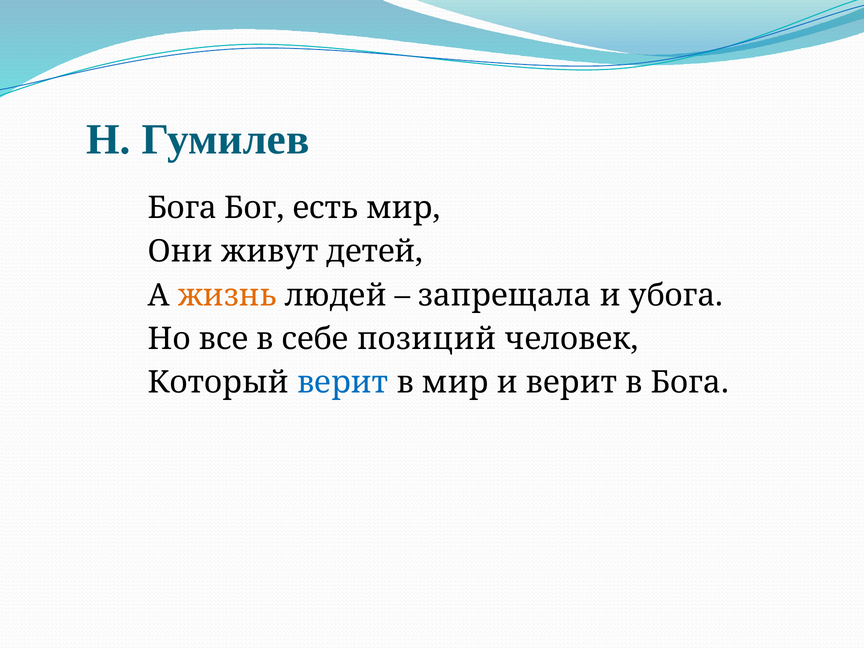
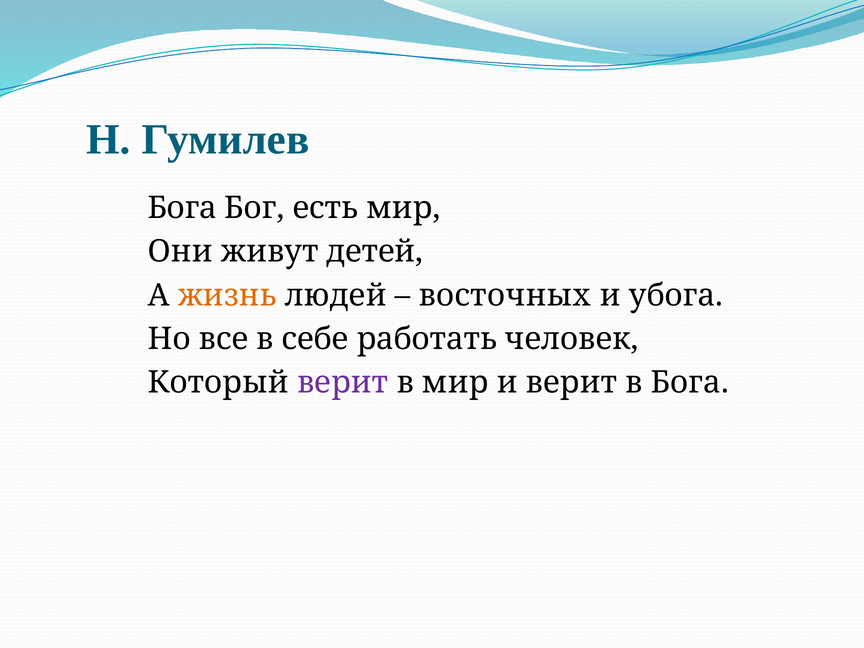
запрещала: запрещала -> восточных (505, 295)
позиций: позиций -> работать (427, 339)
верит colour: blue -> purple (343, 383)
